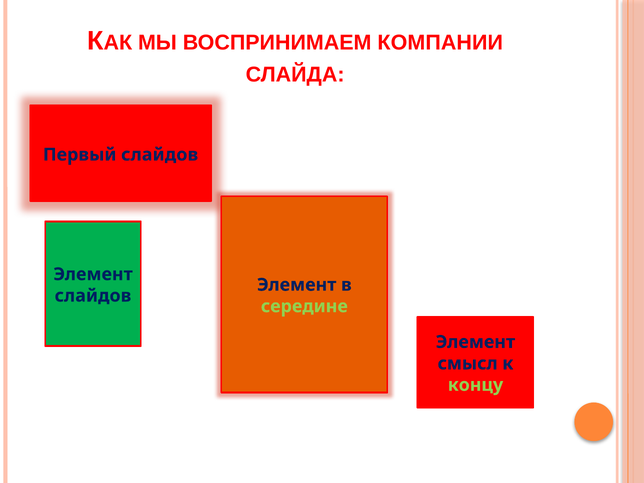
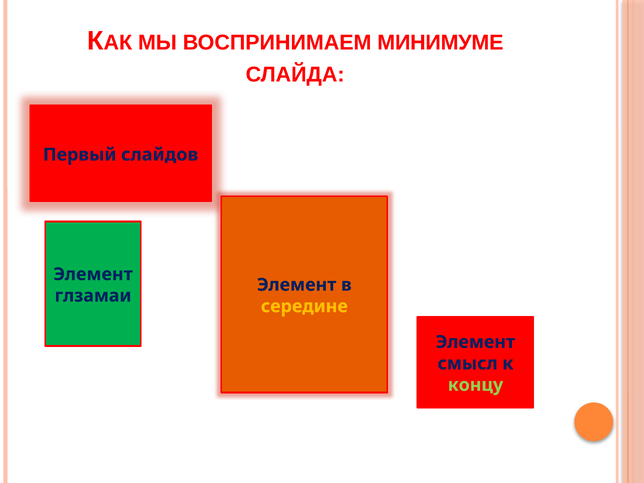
КОМПАНИИ: КОМПАНИИ -> МИНИМУМЕ (440, 43)
слайдов: слайдов -> глзамаи (93, 296)
середине colour: light green -> yellow (304, 306)
